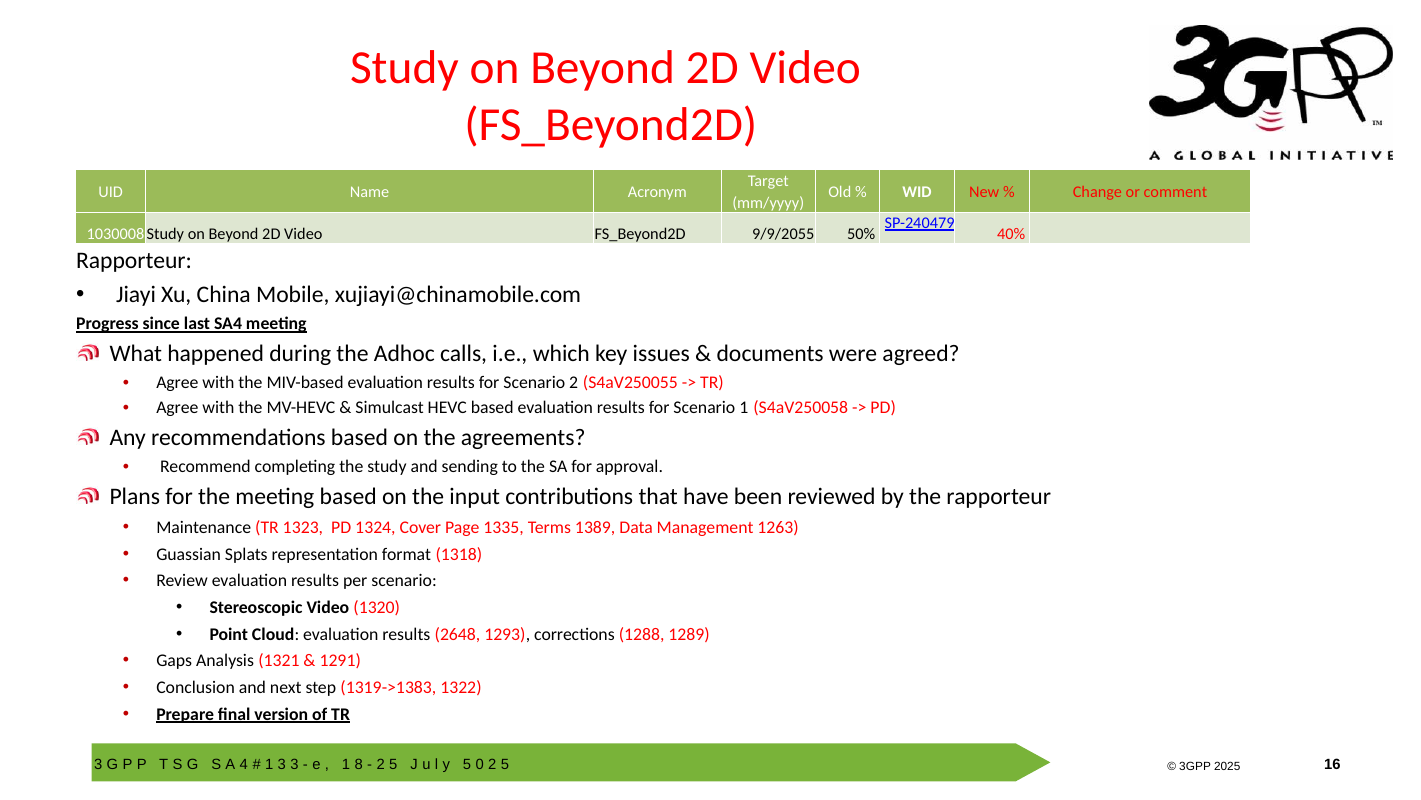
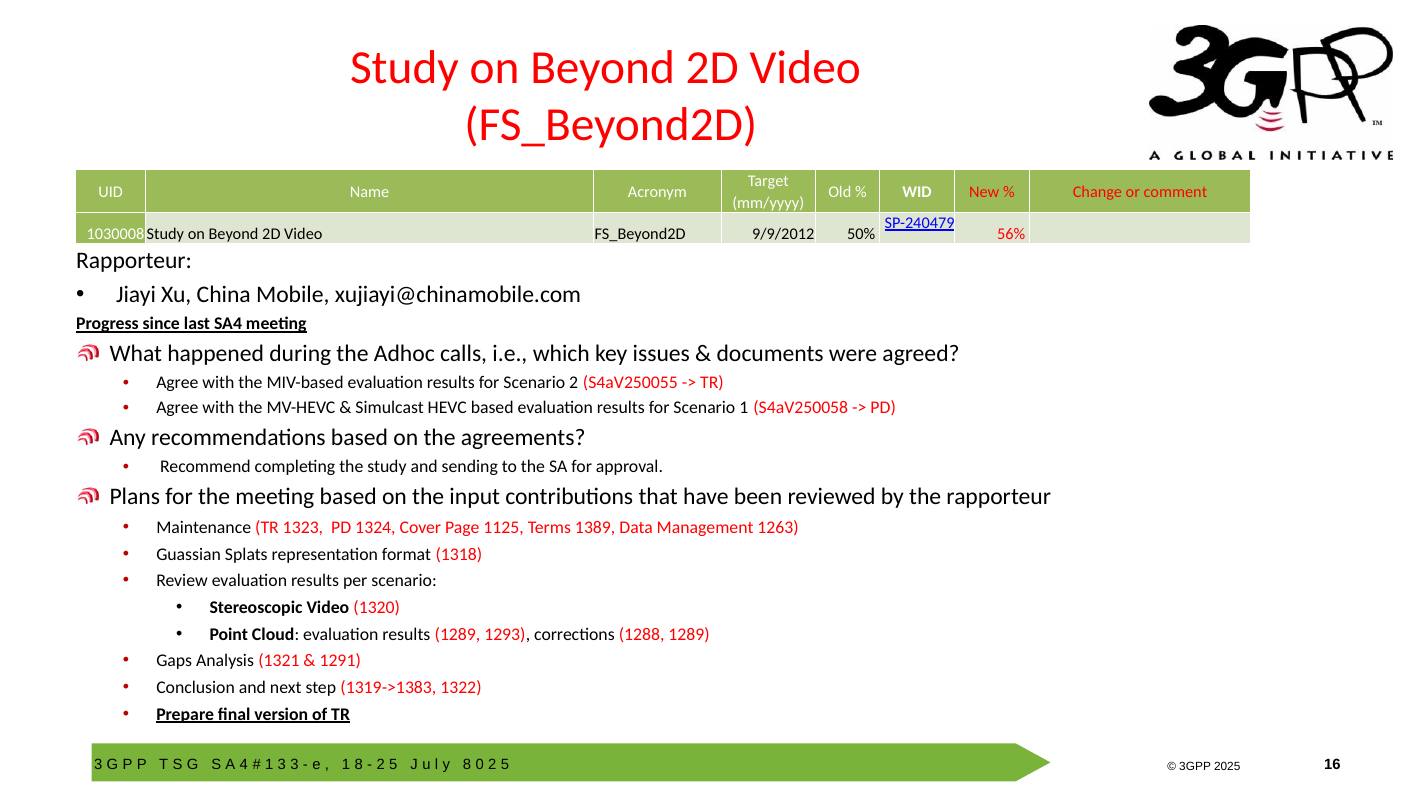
9/9/2055: 9/9/2055 -> 9/9/2012 (783, 234)
40%: 40% -> 56% (1011, 234)
1335: 1335 -> 1125 (504, 527)
results 2648: 2648 -> 1289 (457, 634)
5: 5 -> 8 (467, 764)
